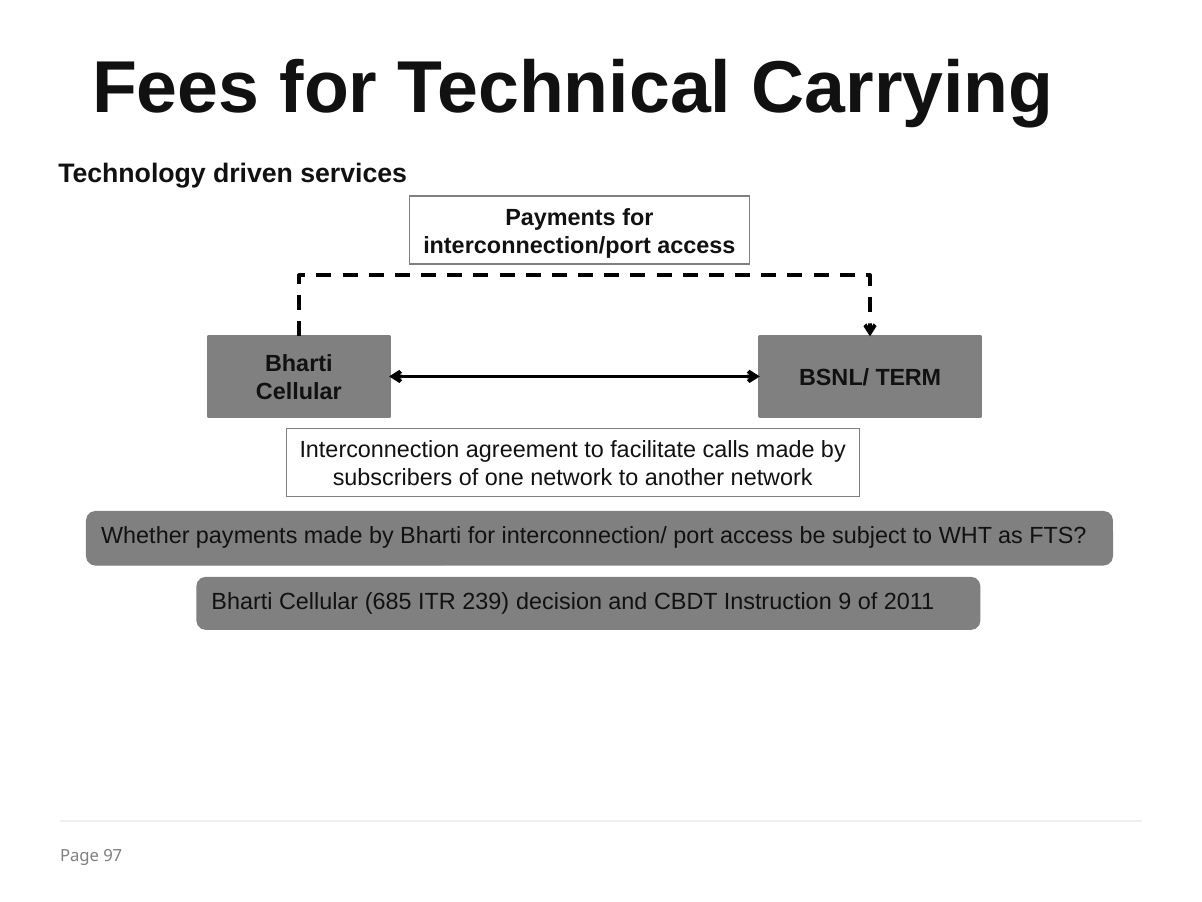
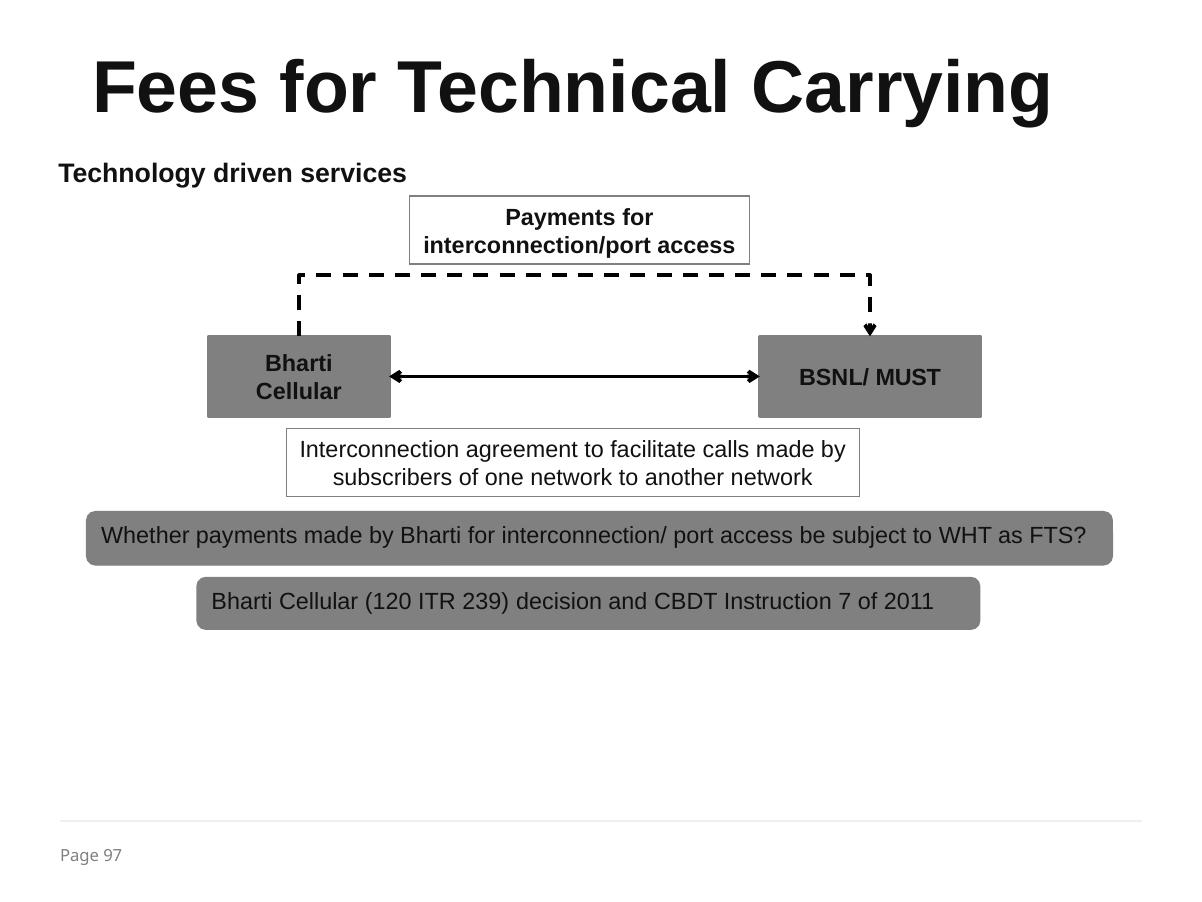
TERM: TERM -> MUST (908, 378)
685: 685 -> 120 (388, 601)
9: 9 -> 7 (845, 601)
